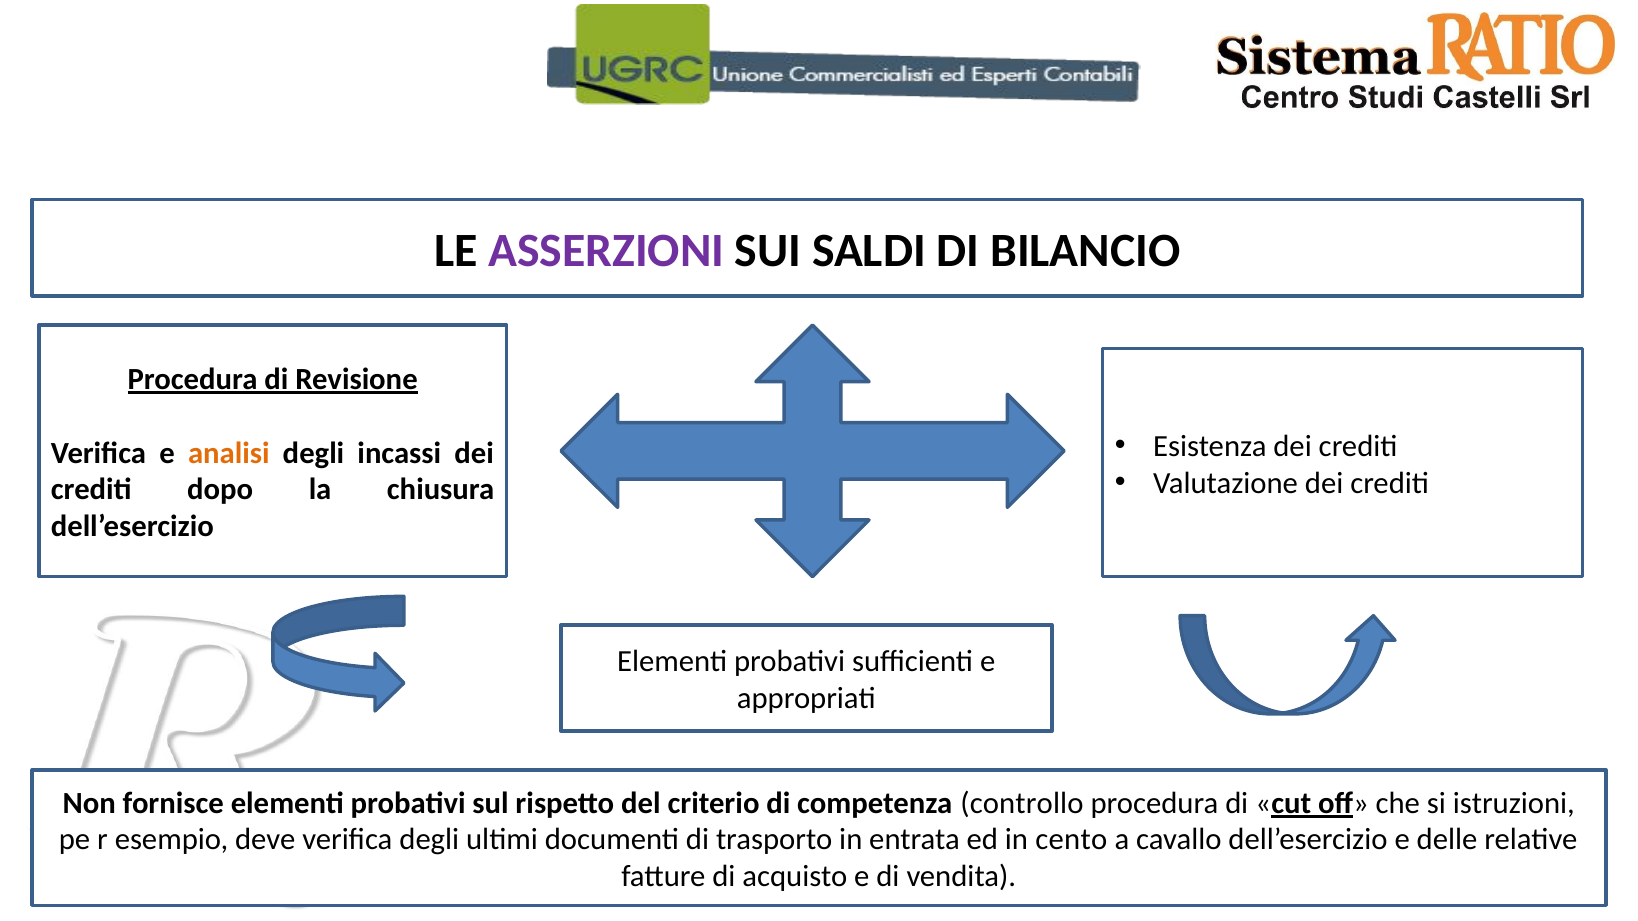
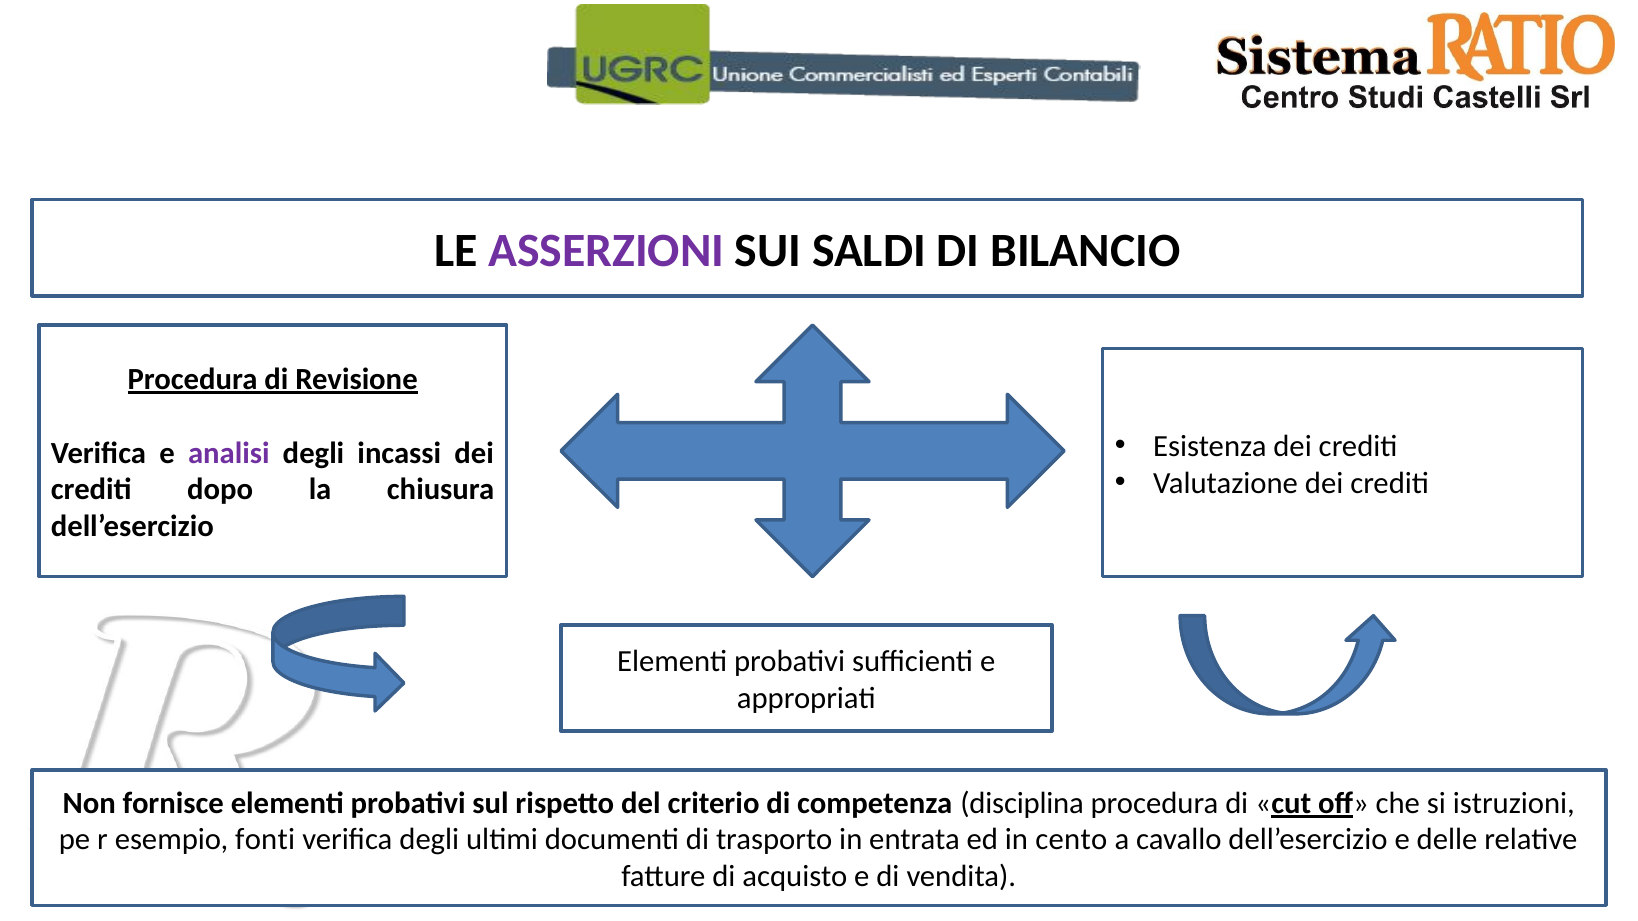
analisi colour: orange -> purple (229, 453)
controllo: controllo -> disciplina (1022, 803)
deve: deve -> fonti (265, 840)
